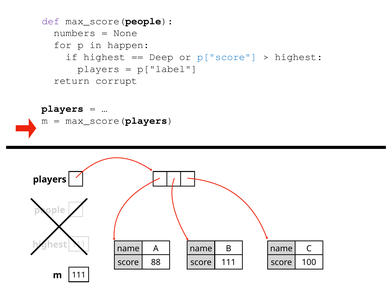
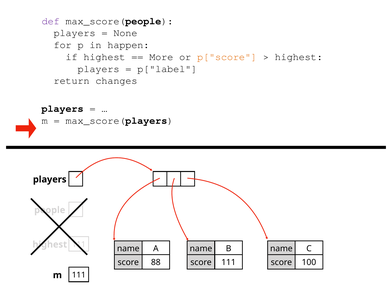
numbers: numbers -> players (75, 33)
Deep: Deep -> More (161, 57)
p["score colour: blue -> orange (227, 57)
corrupt: corrupt -> changes (116, 81)
